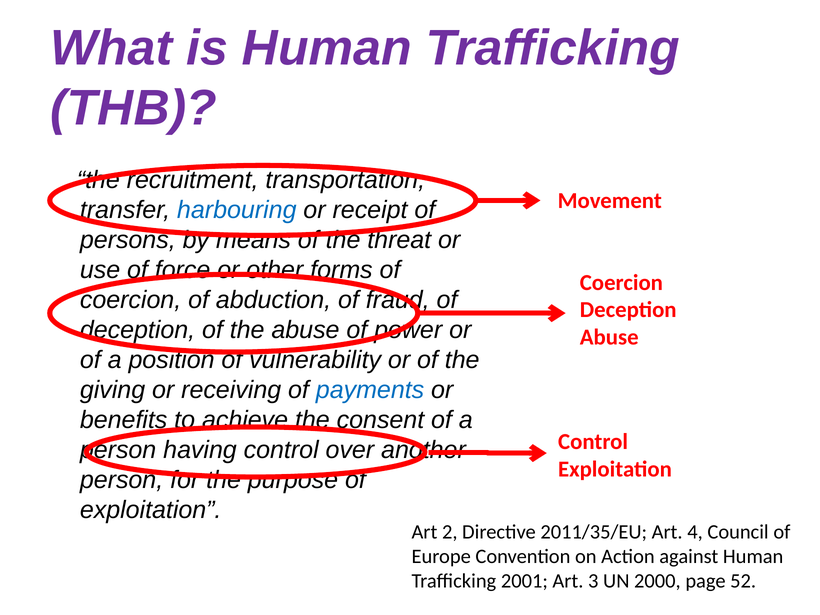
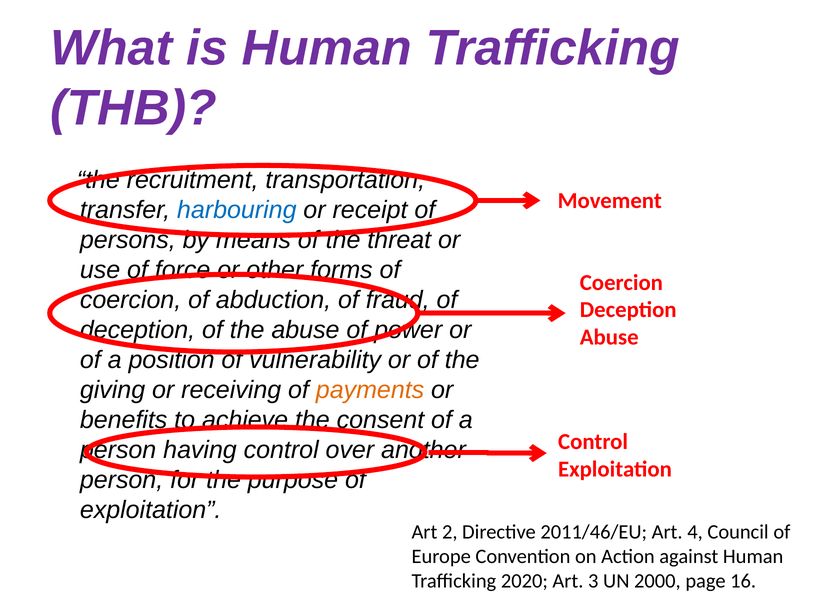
payments colour: blue -> orange (370, 390)
2011/35/EU: 2011/35/EU -> 2011/46/EU (594, 532)
2001: 2001 -> 2020 (524, 581)
52: 52 -> 16 (743, 581)
